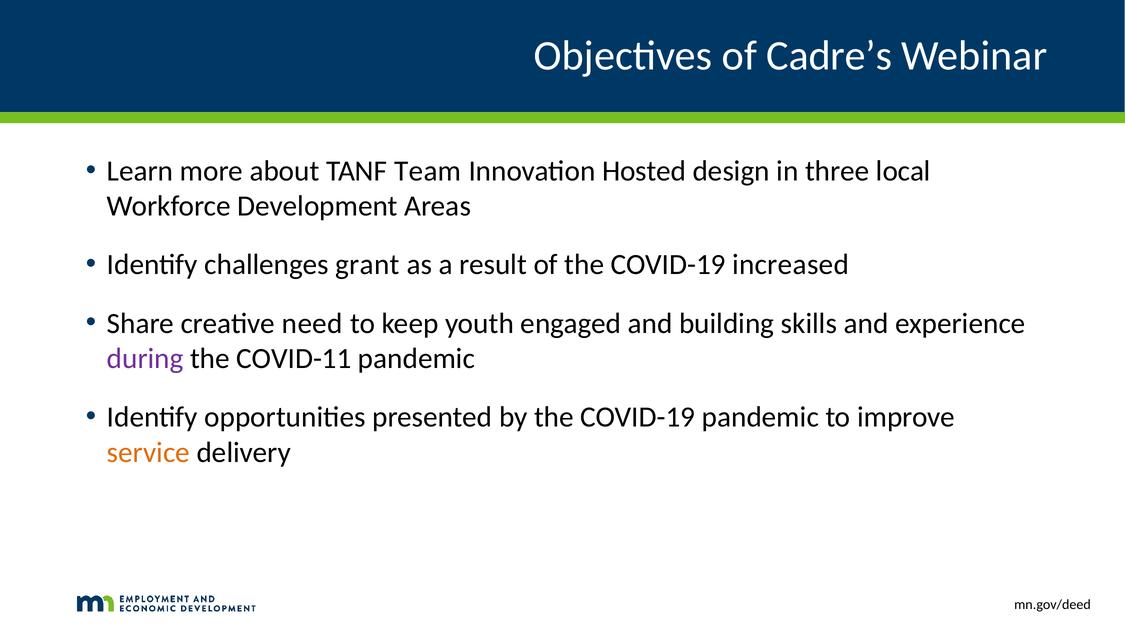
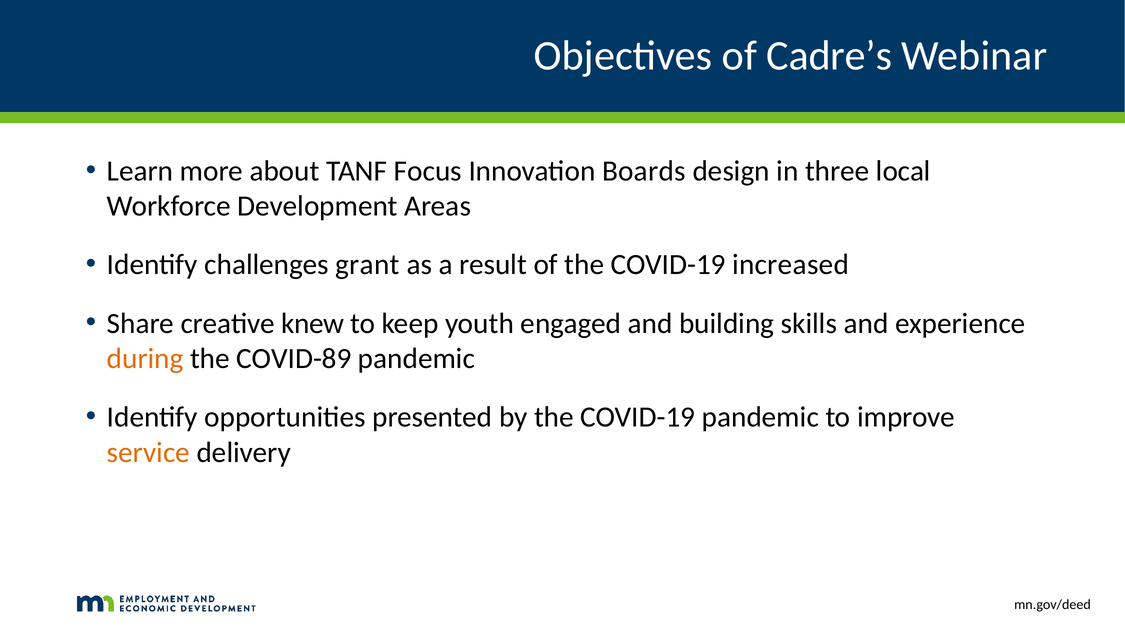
Team: Team -> Focus (428, 171)
Hosted: Hosted -> Boards (644, 171)
need: need -> knew (313, 323)
during colour: purple -> orange (145, 358)
COVID-11: COVID-11 -> COVID-89 (294, 358)
